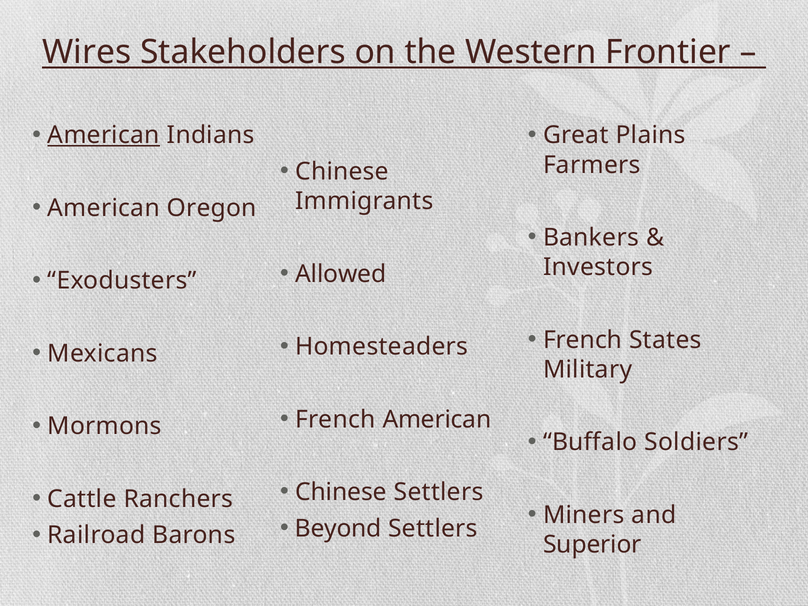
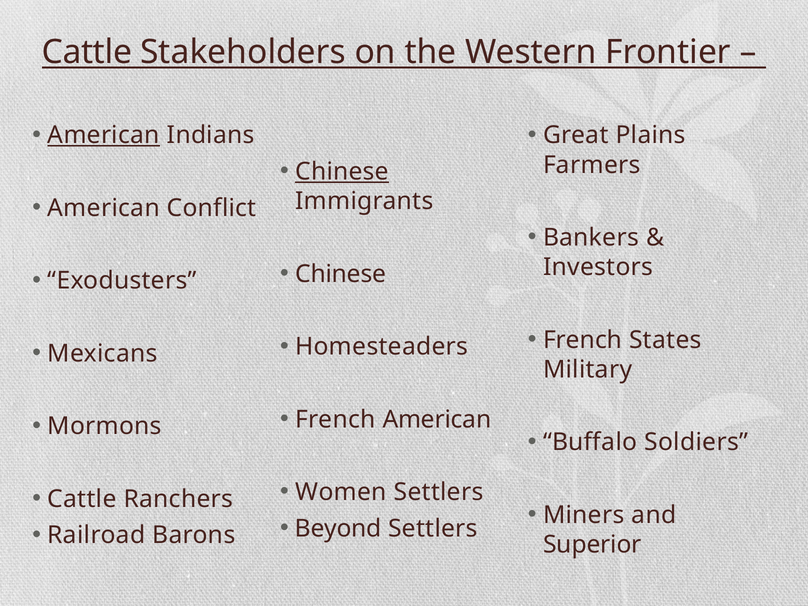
Wires: Wires -> Cattle (87, 52)
Chinese underline: none -> present (342, 172)
Oregon: Oregon -> Conflict (212, 208)
Allowed: Allowed -> Chinese (341, 274)
Chinese: Chinese -> Women (341, 492)
